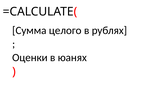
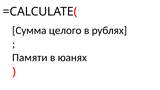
Оценки: Оценки -> Памяти (30, 58)
